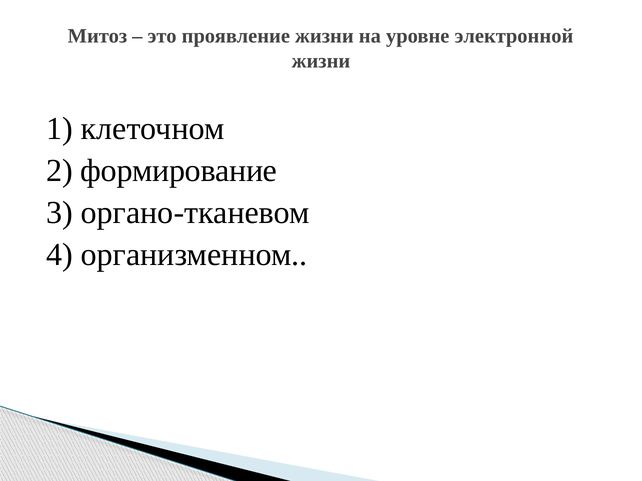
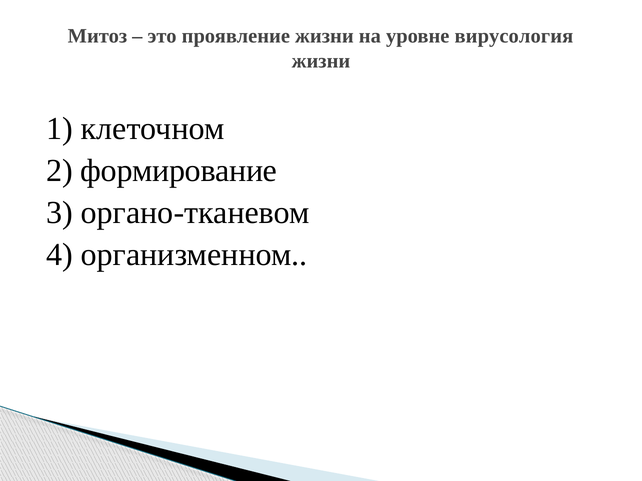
электронной: электронной -> вирусология (514, 36)
